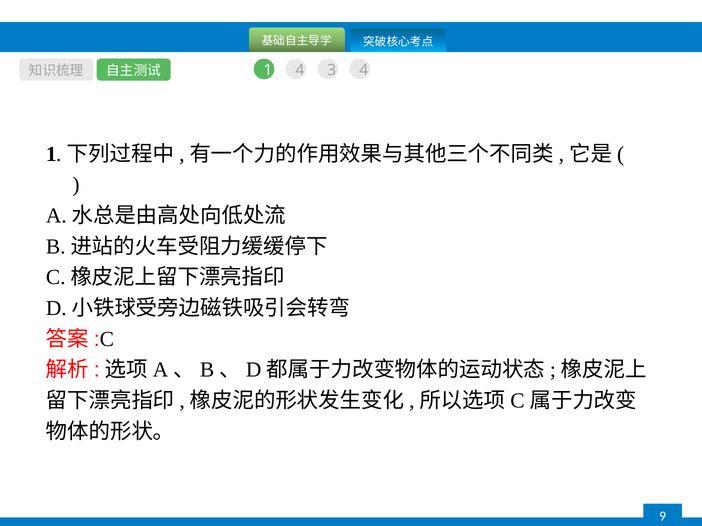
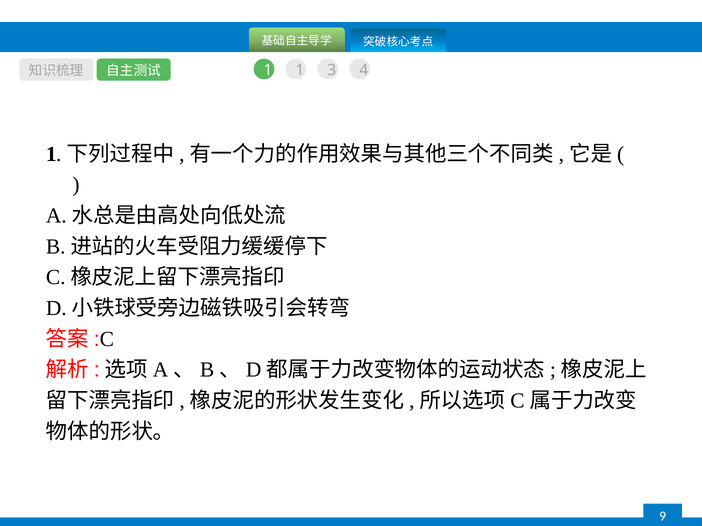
1 4: 4 -> 1 (300, 70)
